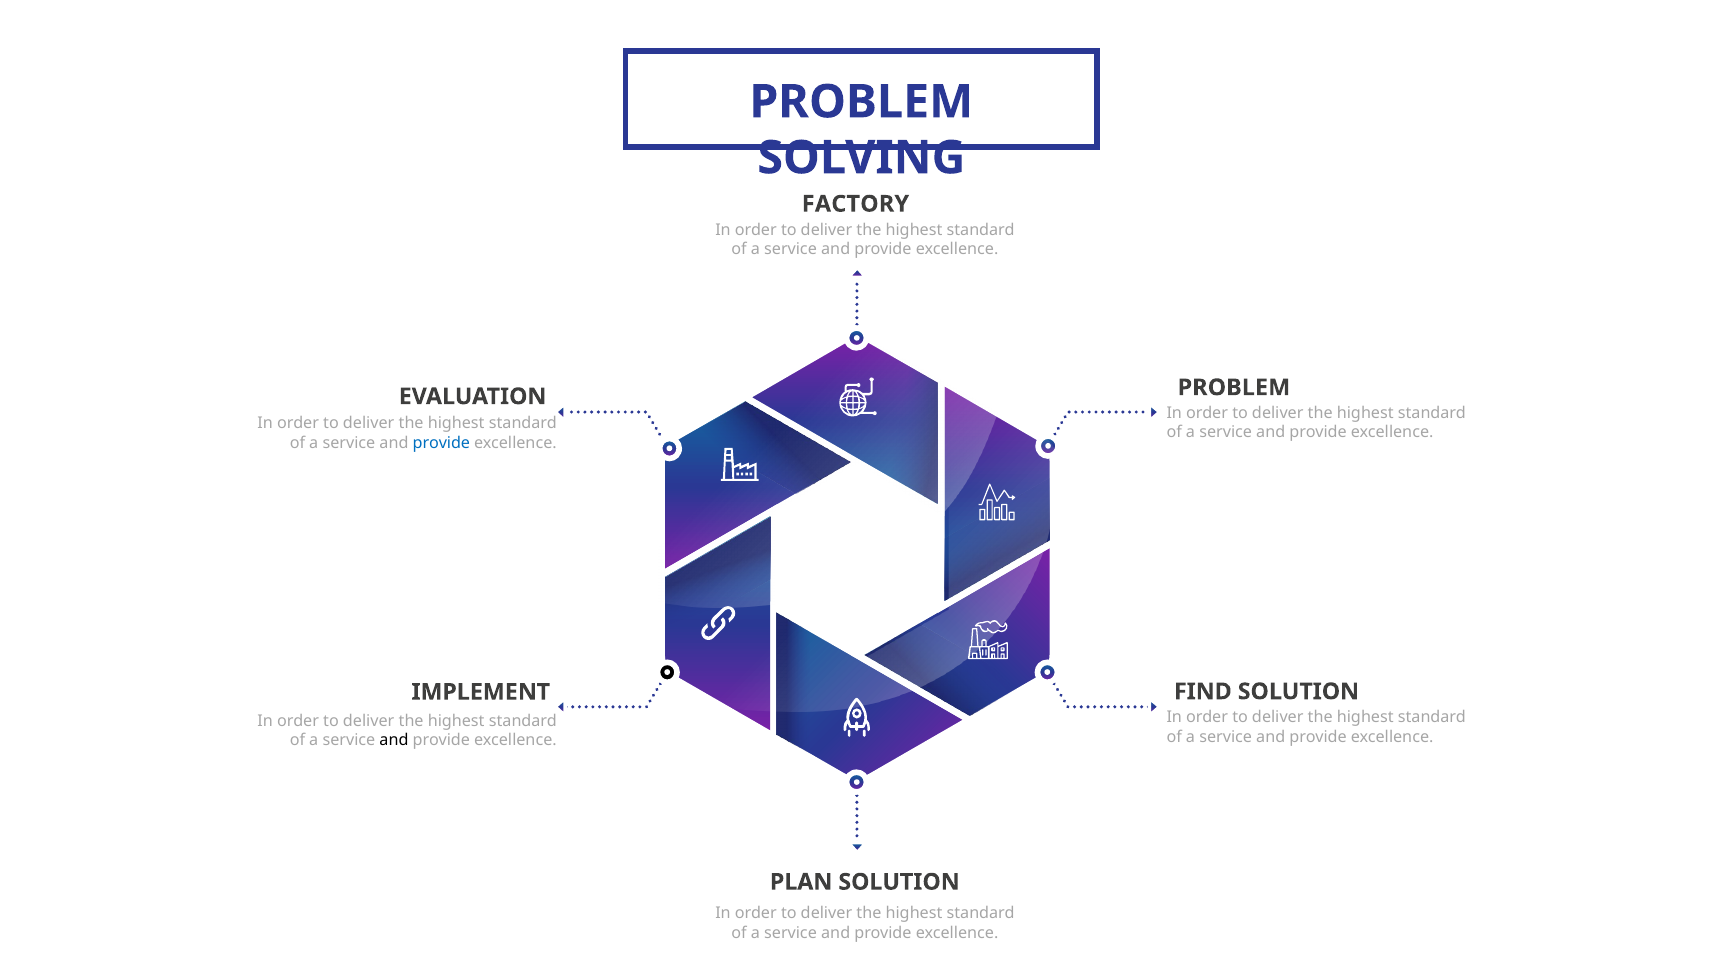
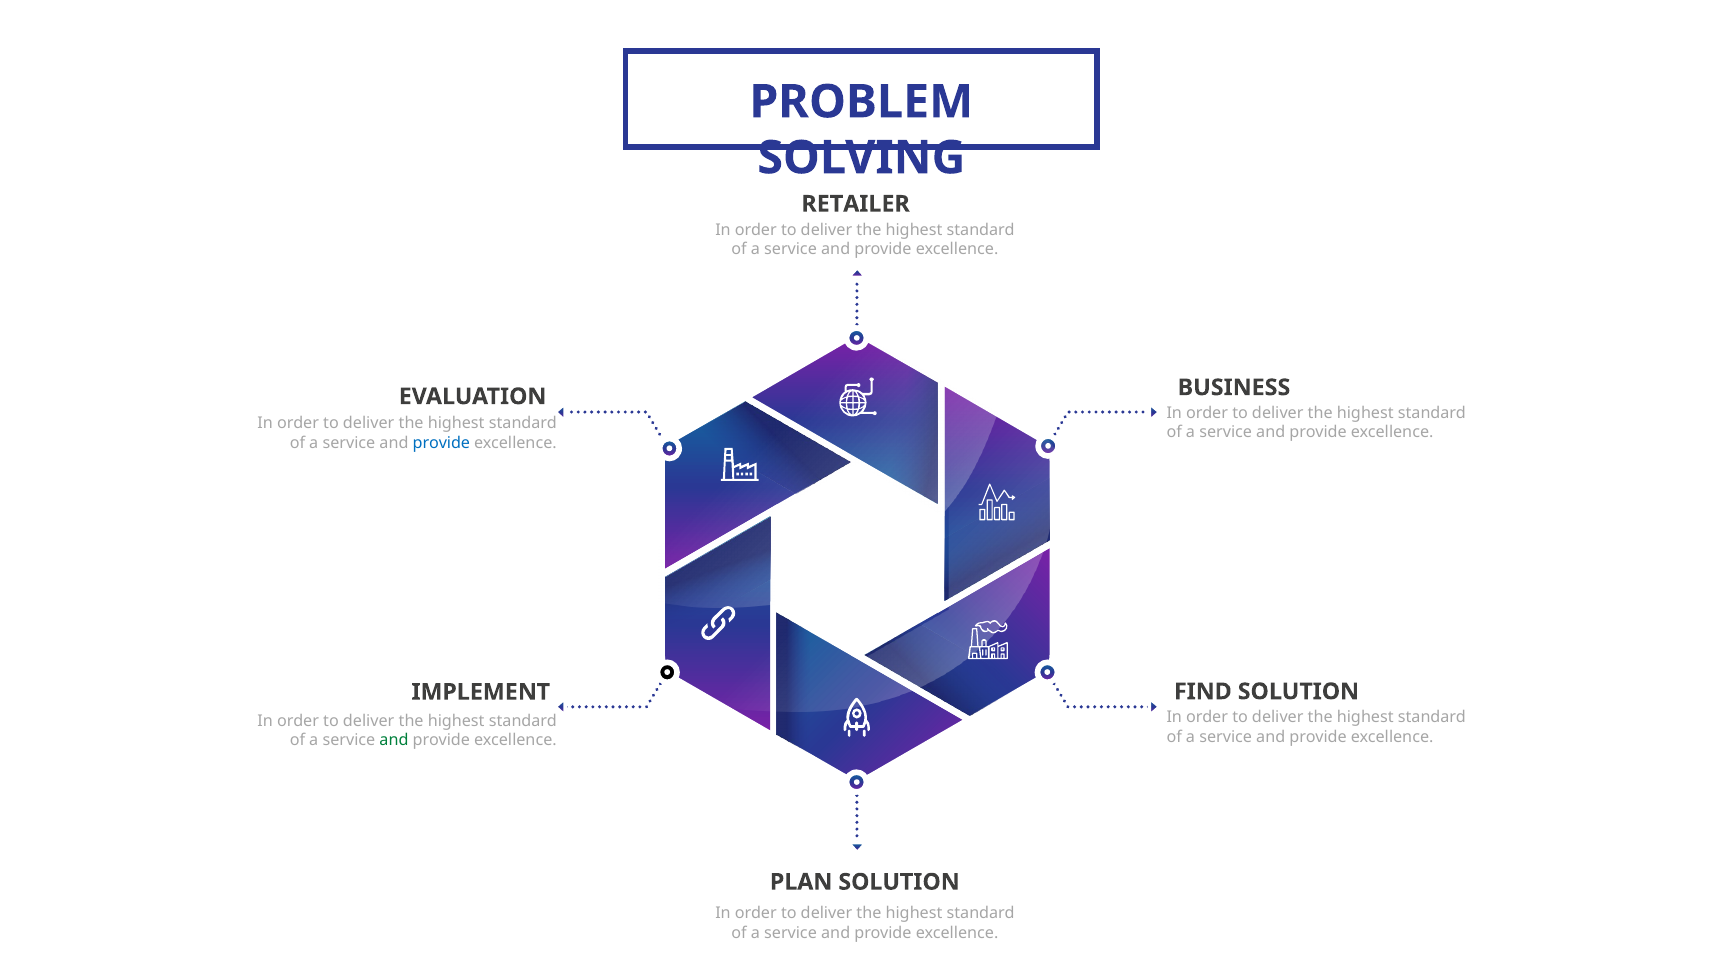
FACTORY: FACTORY -> RETAILER (856, 204)
PROBLEM: PROBLEM -> BUSINESS (1234, 388)
and colour: black -> green (394, 740)
